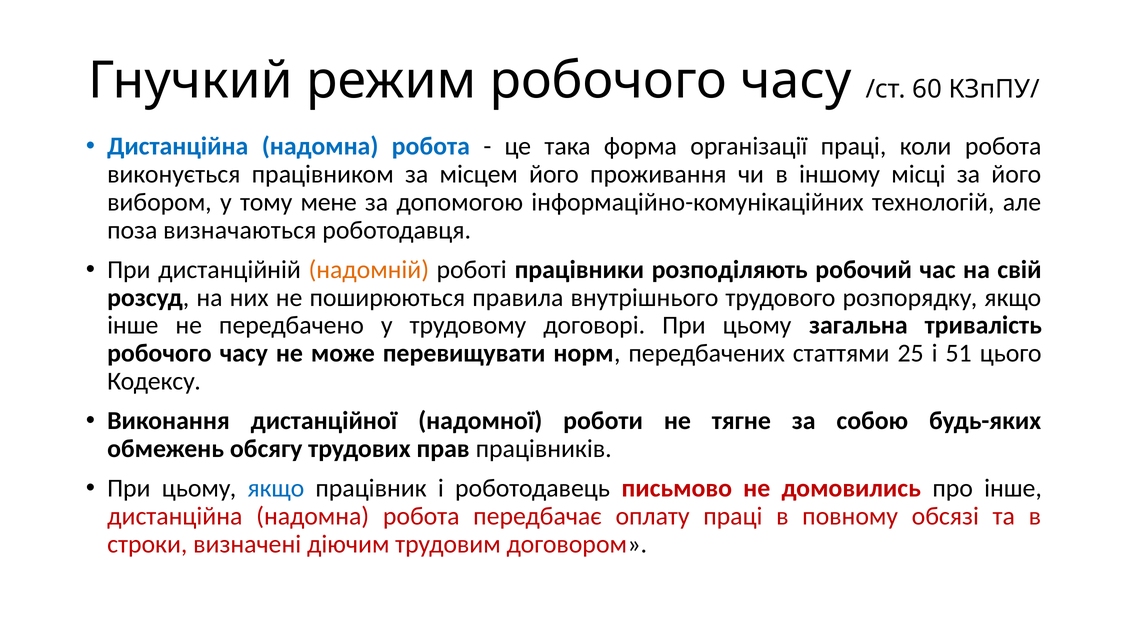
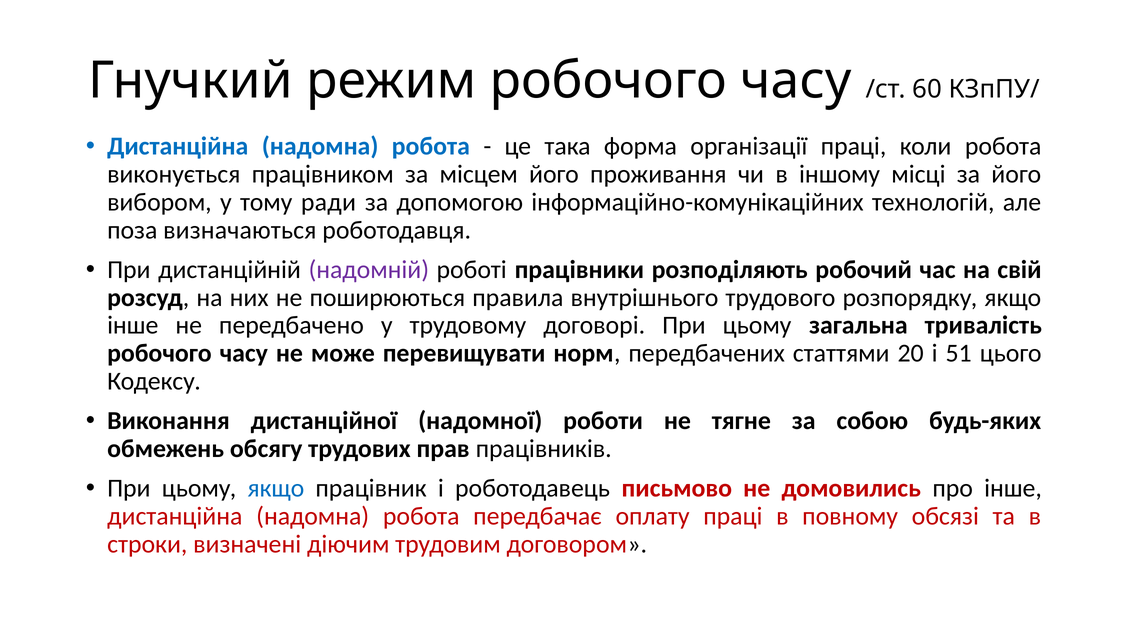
мене: мене -> ради (328, 202)
надомній colour: orange -> purple (369, 270)
25: 25 -> 20 (911, 354)
